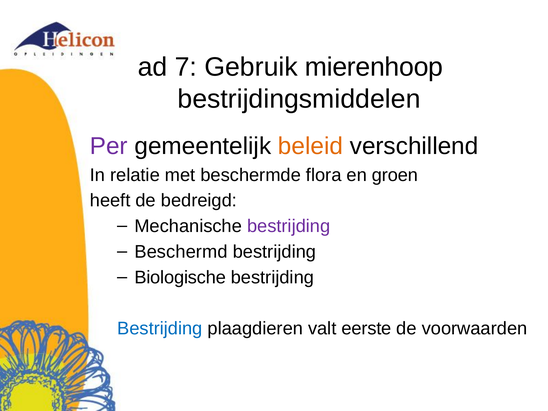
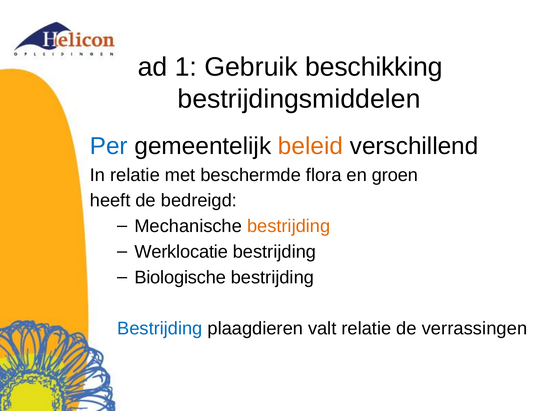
7: 7 -> 1 (186, 67)
mierenhoop: mierenhoop -> beschikking (374, 67)
Per colour: purple -> blue (109, 146)
bestrijding colour: purple -> orange (289, 226)
Beschermd: Beschermd -> Werklocatie (181, 252)
valt eerste: eerste -> relatie (366, 328)
voorwaarden: voorwaarden -> verrassingen (474, 328)
